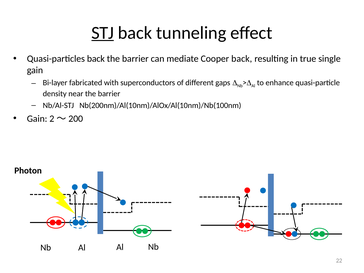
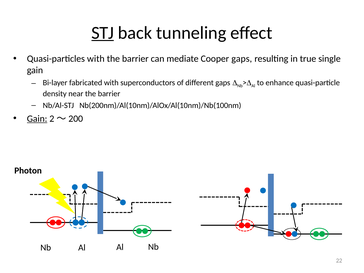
Quasi-particles back: back -> with (96, 59)
Cooper back: back -> gaps (242, 59)
Gain underline: none -> present (37, 119)
